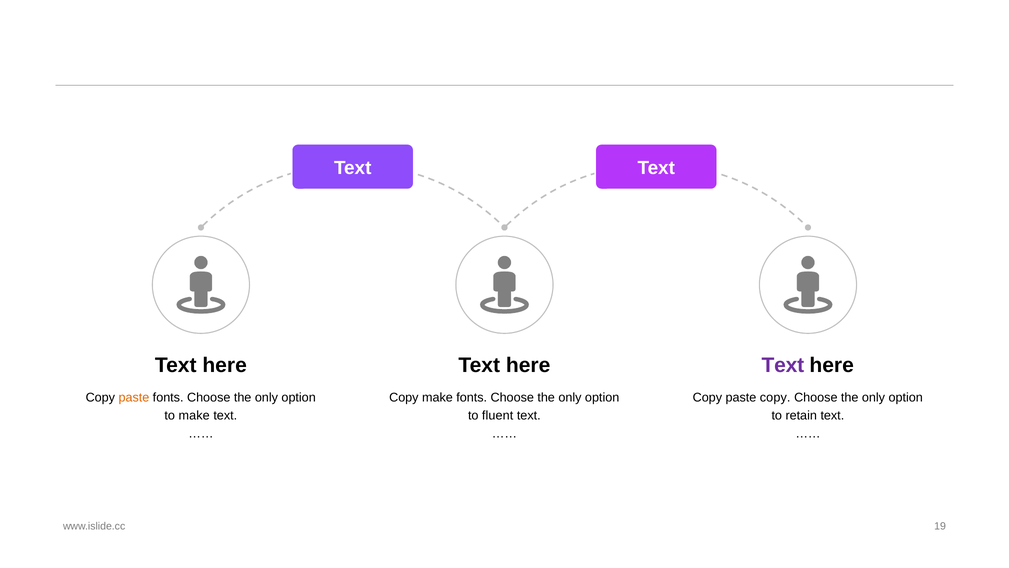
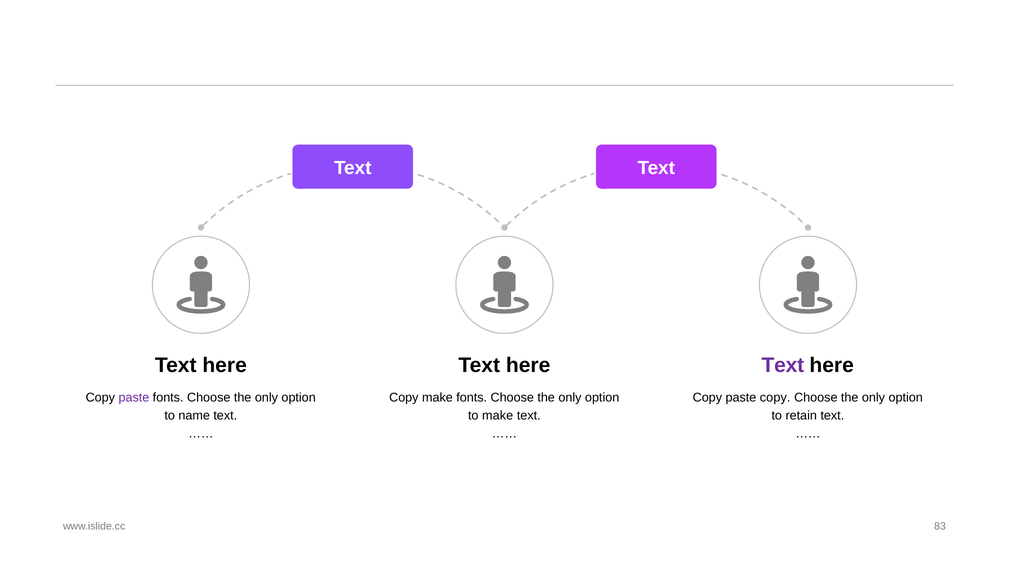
paste colour: orange -> purple (134, 397)
to make: make -> name (194, 415)
to fluent: fluent -> make (498, 415)
19: 19 -> 83 (940, 526)
